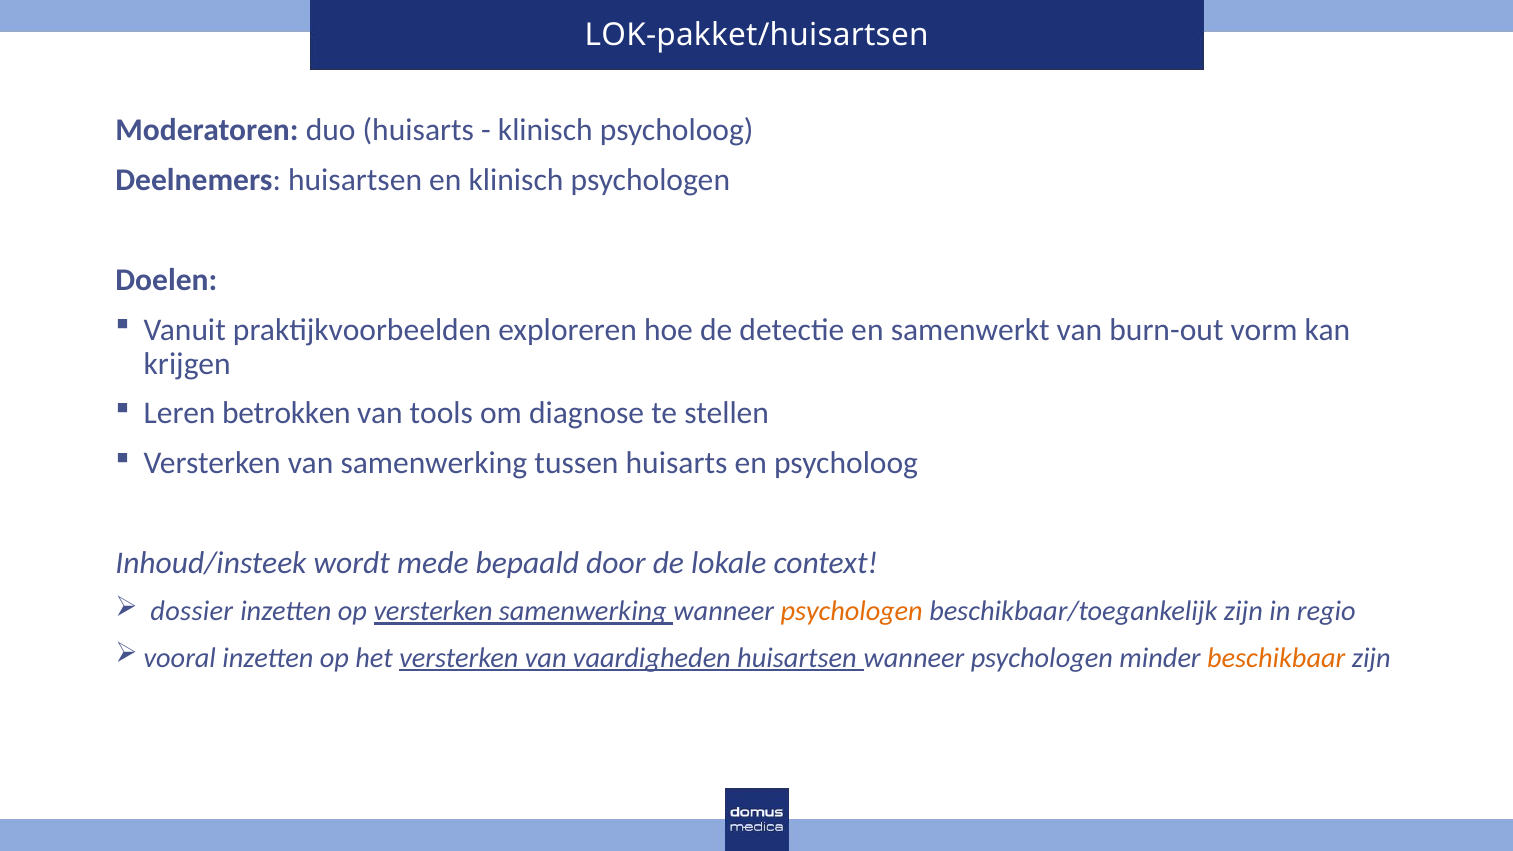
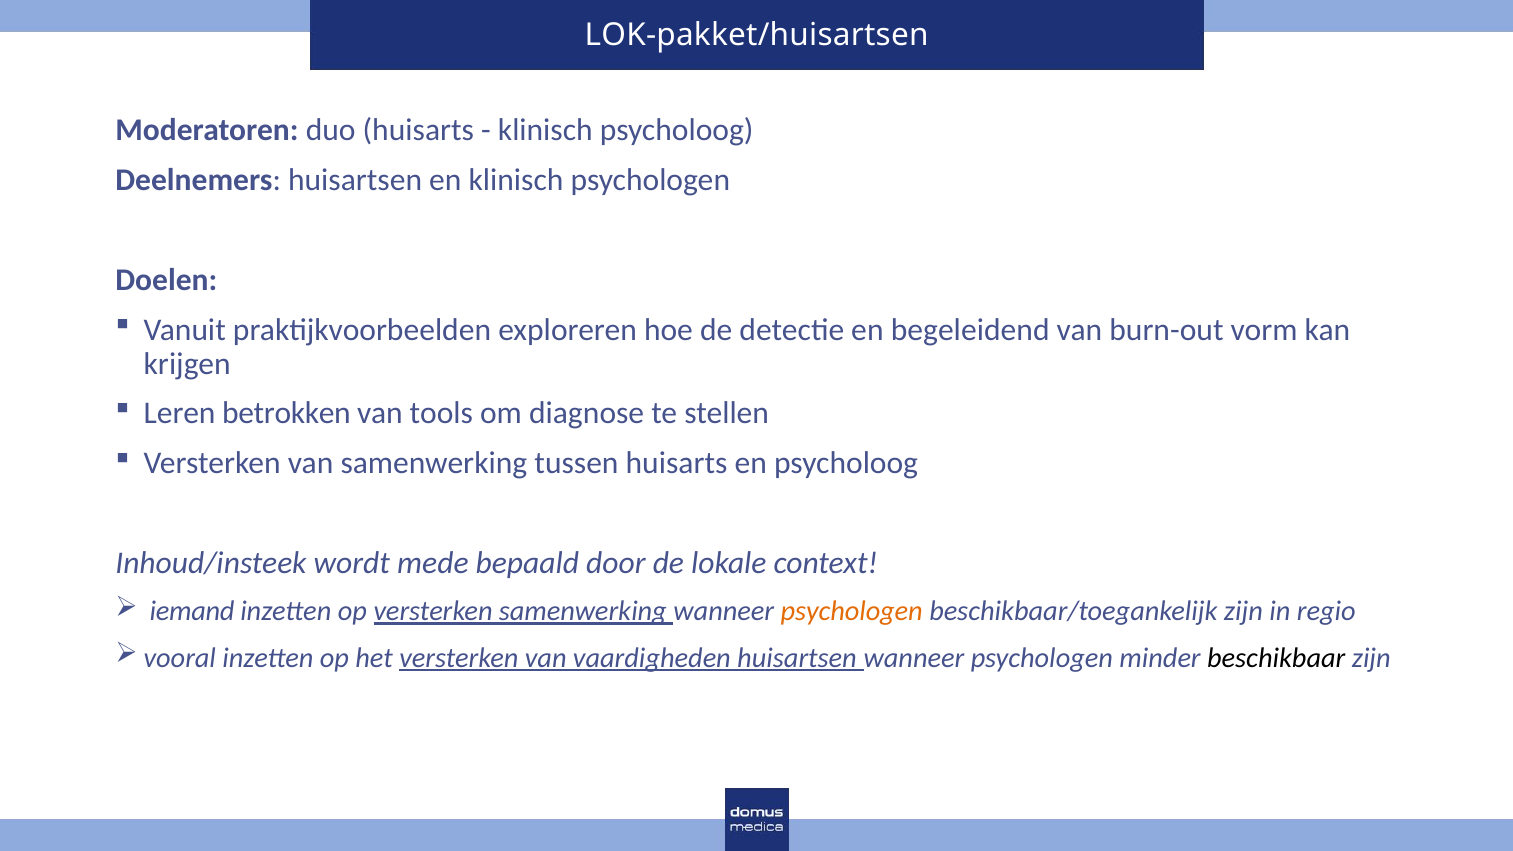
samenwerkt: samenwerkt -> begeleidend (970, 330)
dossier: dossier -> iemand (192, 611)
beschikbaar colour: orange -> black (1276, 658)
